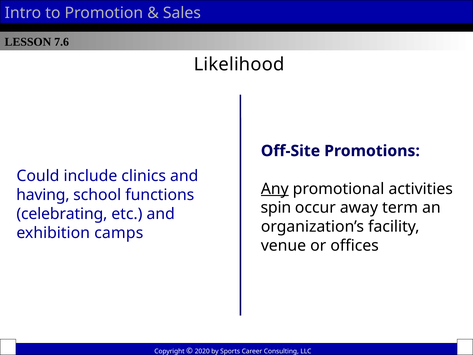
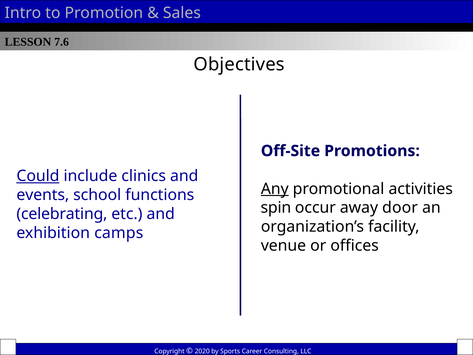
Likelihood: Likelihood -> Objectives (239, 64)
Could underline: none -> present (38, 176)
having: having -> events (43, 195)
term: term -> door (400, 208)
